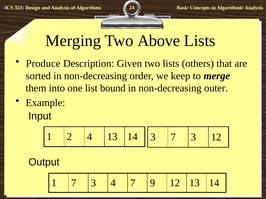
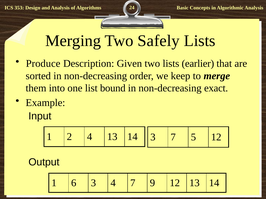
Above: Above -> Safely (159, 41)
others: others -> earlier (198, 64)
outer: outer -> exact (216, 88)
3 7 3: 3 -> 5 (193, 137)
1 7: 7 -> 6 (74, 183)
